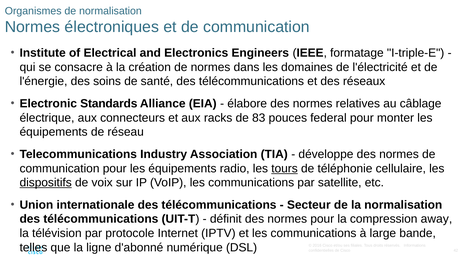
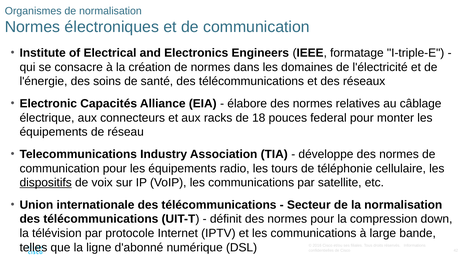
Standards: Standards -> Capacités (109, 104)
83: 83 -> 18 (259, 118)
tours underline: present -> none (285, 169)
away: away -> down (437, 220)
